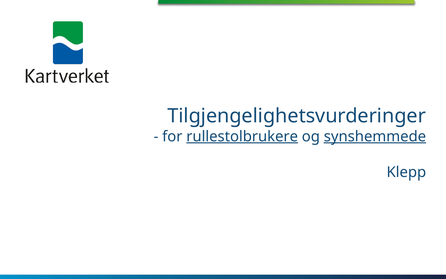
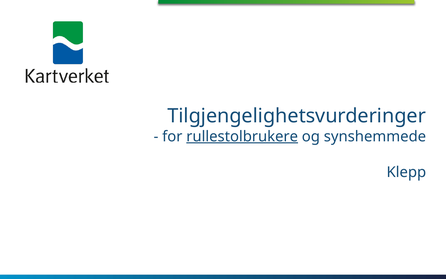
synshemmede underline: present -> none (375, 136)
